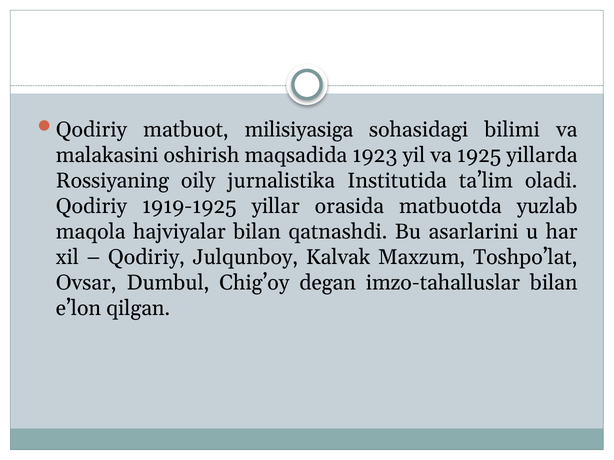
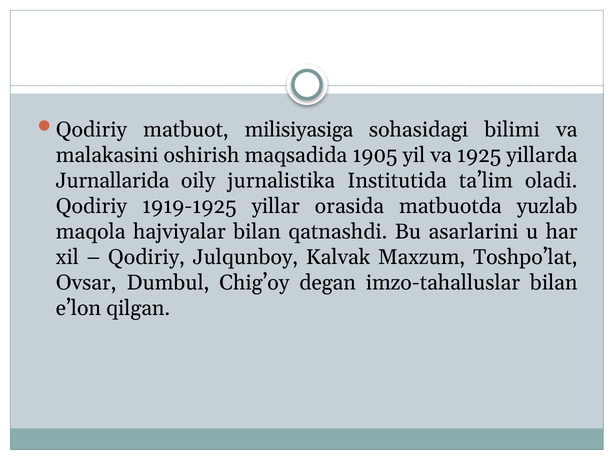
1923: 1923 -> 1905 (375, 155)
Rossiyaning: Rossiyaning -> Jurnallarida (112, 181)
